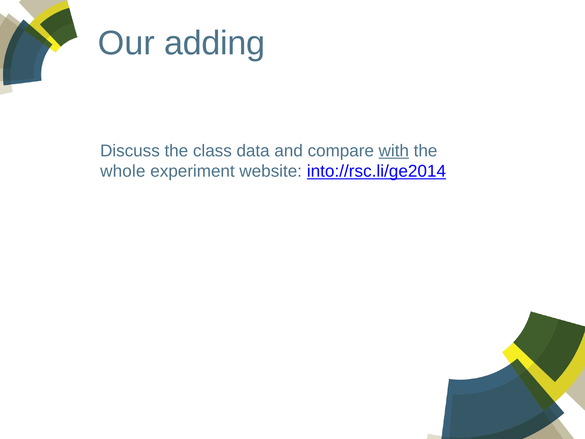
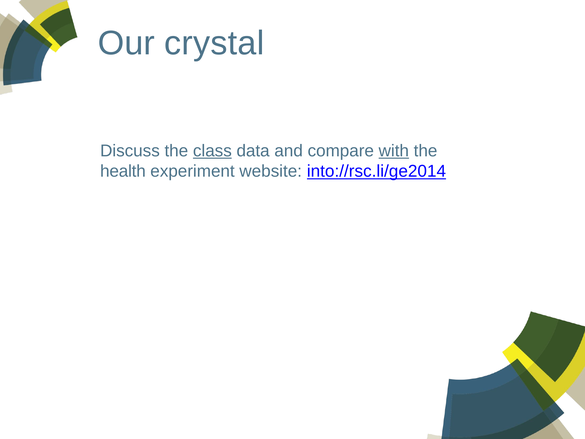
adding: adding -> crystal (214, 43)
class underline: none -> present (212, 151)
whole: whole -> health (123, 171)
